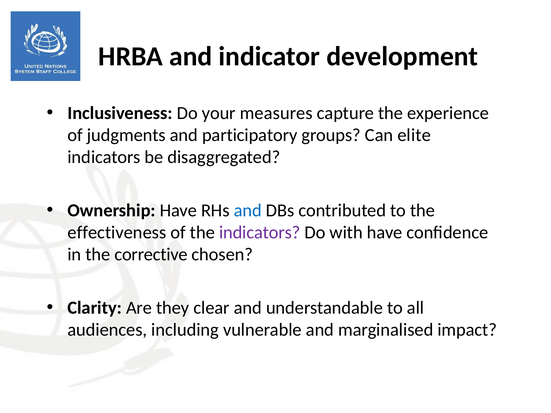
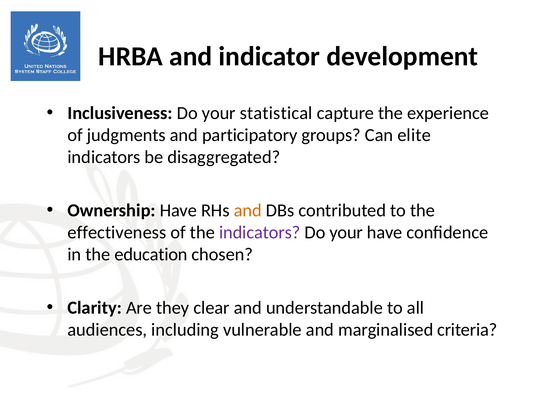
measures: measures -> statistical (276, 113)
and colour: blue -> orange (248, 211)
with: with -> your (346, 233)
corrective: corrective -> education (151, 255)
impact: impact -> criteria (467, 330)
